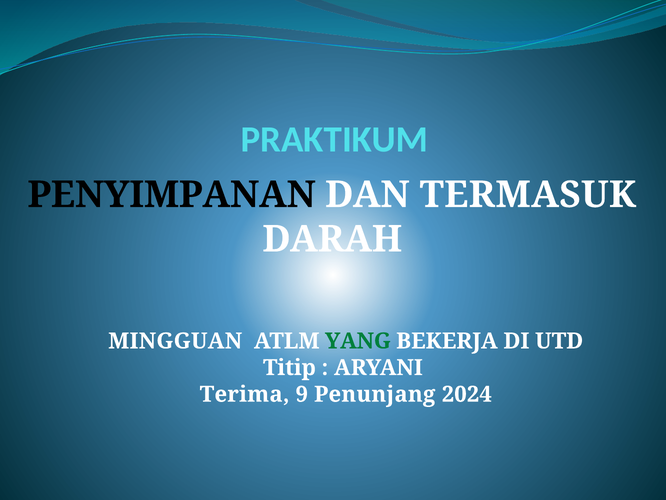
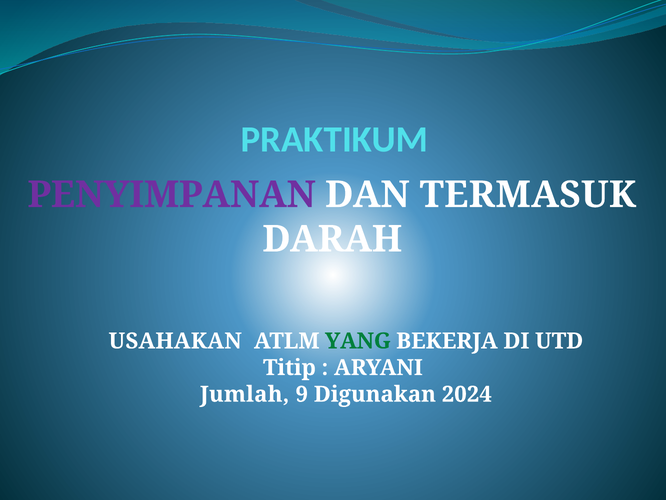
PENYIMPANAN colour: black -> purple (172, 195)
MINGGUAN: MINGGUAN -> USAHAKAN (175, 341)
Terima: Terima -> Jumlah (245, 394)
Penunjang: Penunjang -> Digunakan (375, 394)
